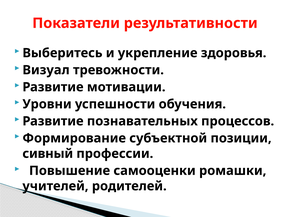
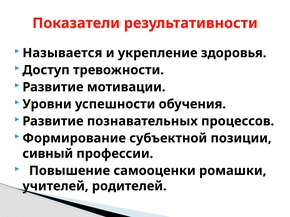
Выберитесь: Выберитесь -> Называется (62, 53)
Визуал: Визуал -> Доступ (46, 70)
